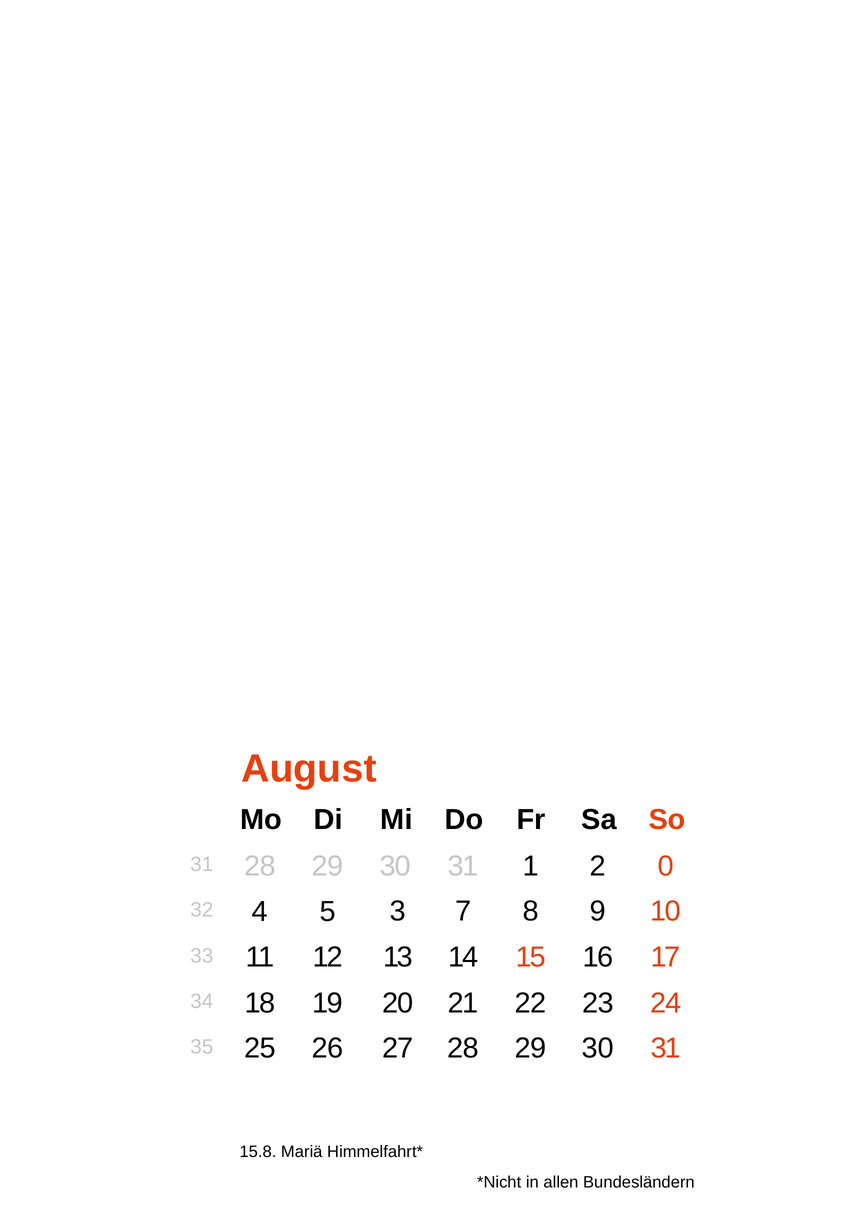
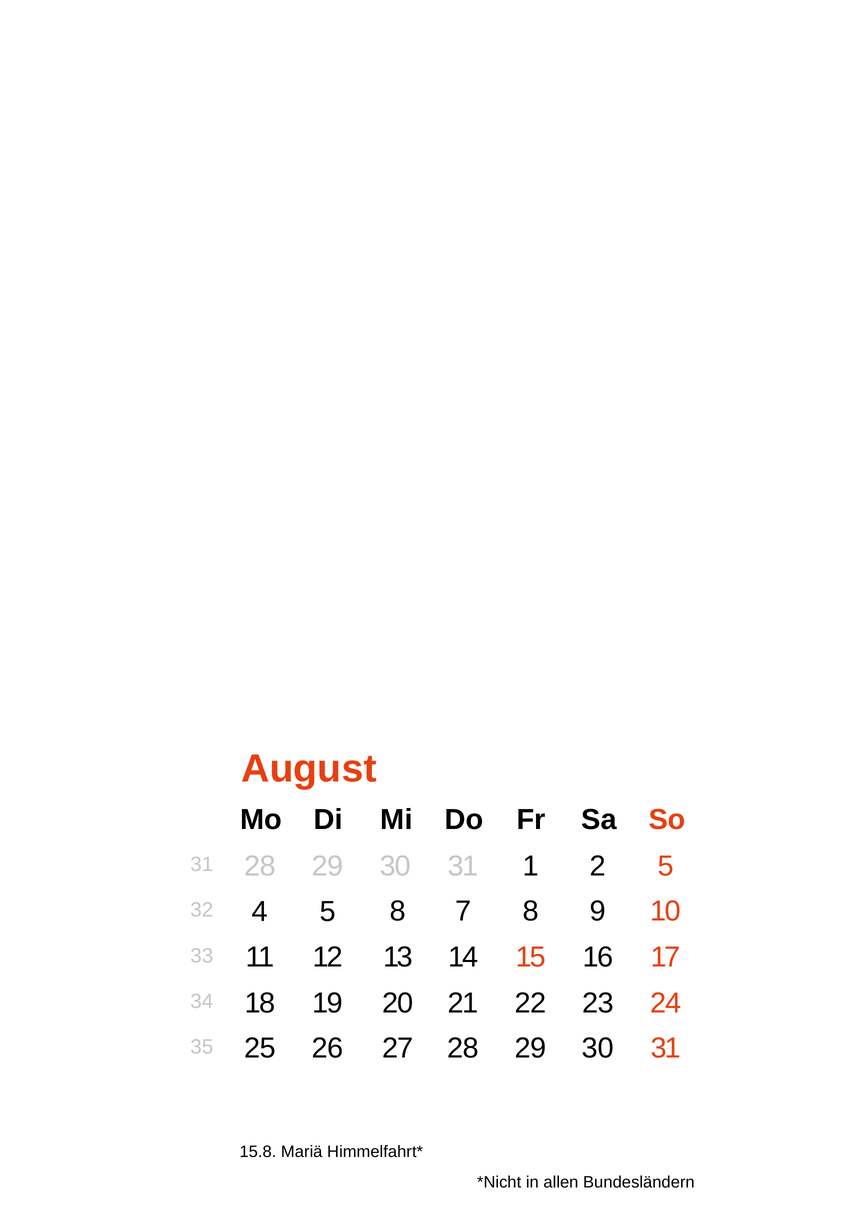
2 0: 0 -> 5 (666, 867)
5 3: 3 -> 8 (398, 911)
